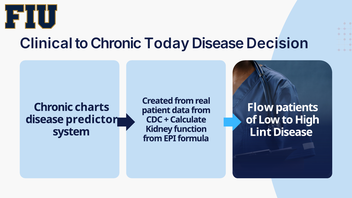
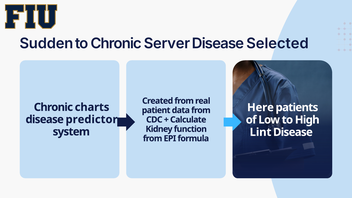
Clinical: Clinical -> Sudden (46, 43)
Today: Today -> Server (167, 43)
Decision: Decision -> Selected (278, 43)
Flow: Flow -> Here (260, 107)
